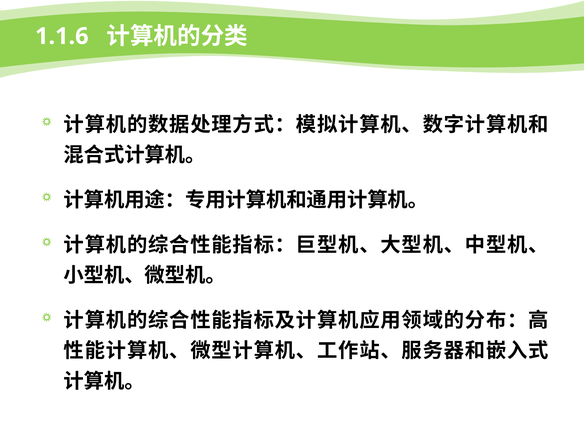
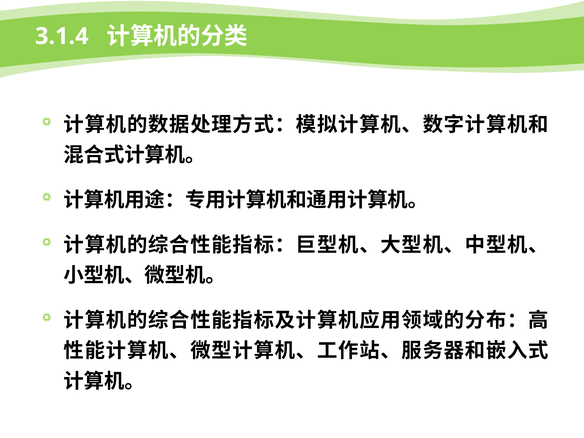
1.1.6: 1.1.6 -> 3.1.4 (62, 36)
